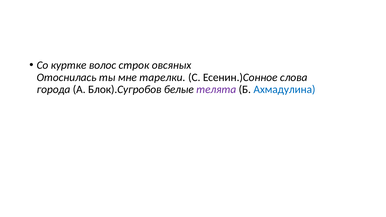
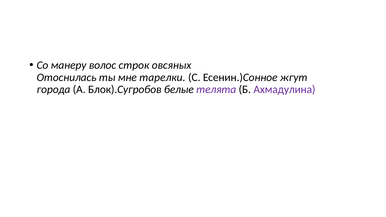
куртке: куртке -> манеру (69, 65)
слова: слова -> жгут (294, 77)
Ахмадулина colour: blue -> purple (284, 90)
